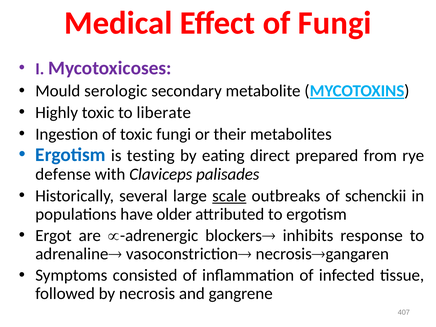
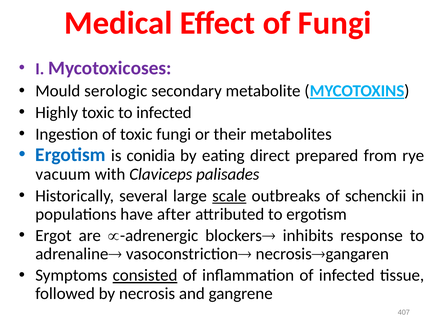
to liberate: liberate -> infected (164, 113)
testing: testing -> conidia (151, 156)
defense: defense -> vacuum (63, 174)
older: older -> after (174, 214)
consisted underline: none -> present (145, 275)
